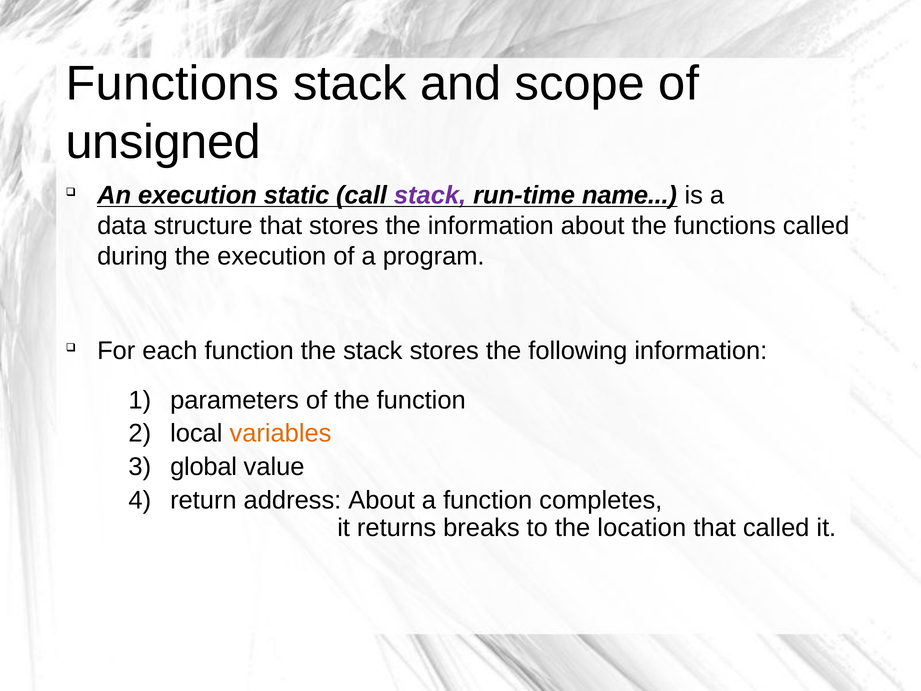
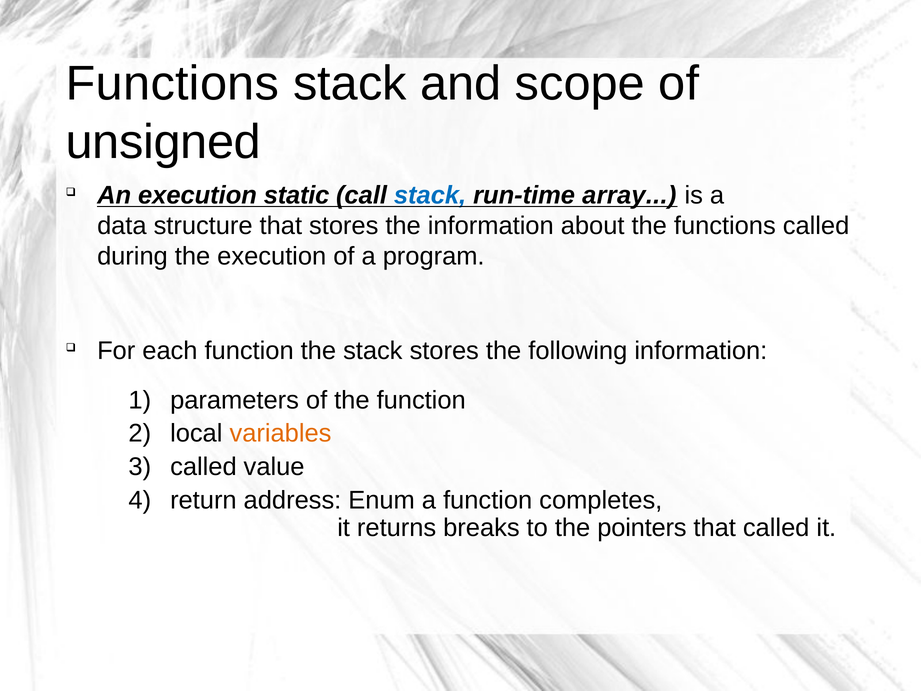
stack colour: purple -> blue (430, 195)
name: name -> array (629, 195)
global: global -> called (203, 467)
address About: About -> Enum (382, 500)
location: location -> pointers (642, 528)
